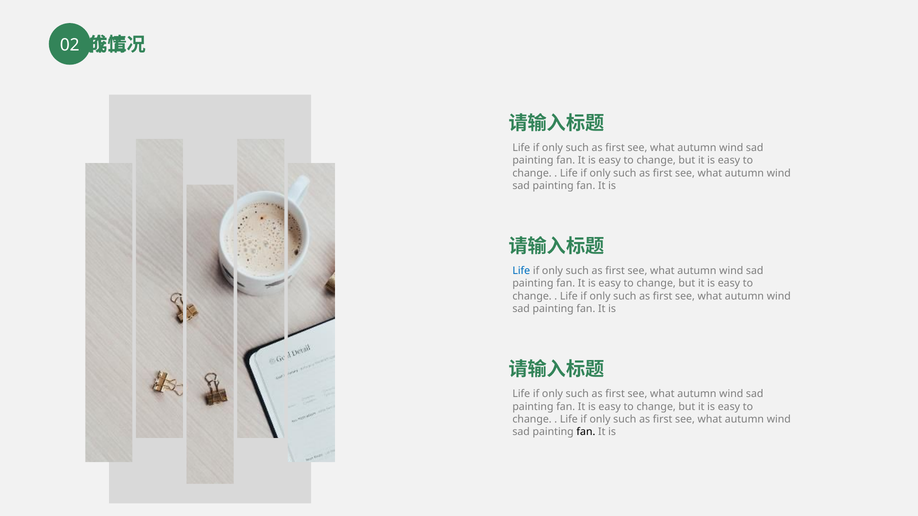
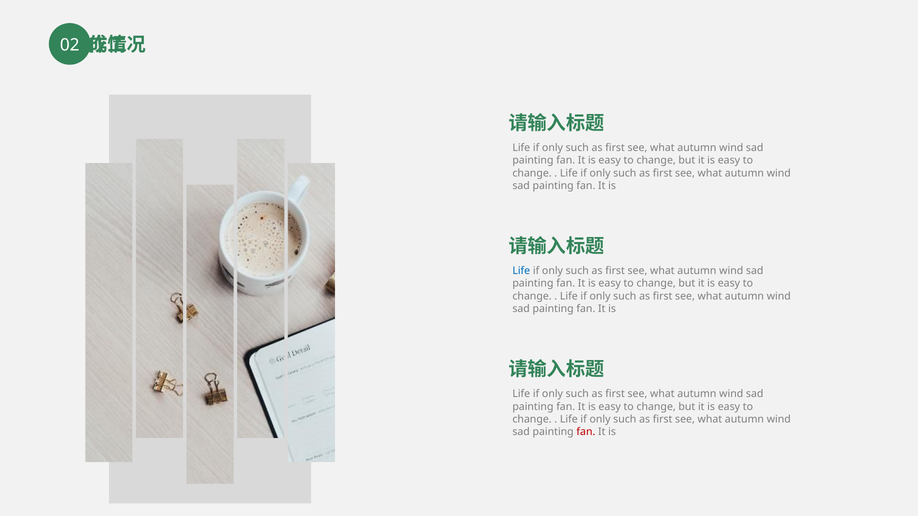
fan colour: black -> red (586, 432)
